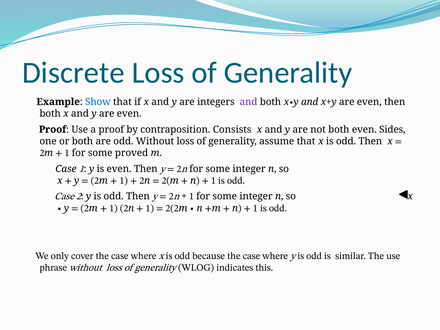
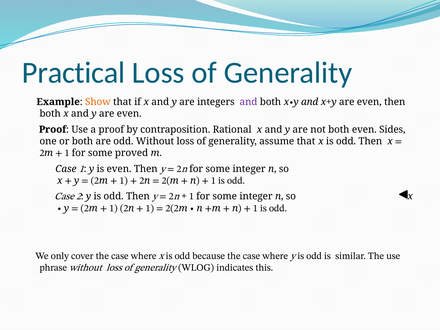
Discrete: Discrete -> Practical (74, 73)
Show colour: blue -> orange (98, 102)
Consists: Consists -> Rational (232, 129)
